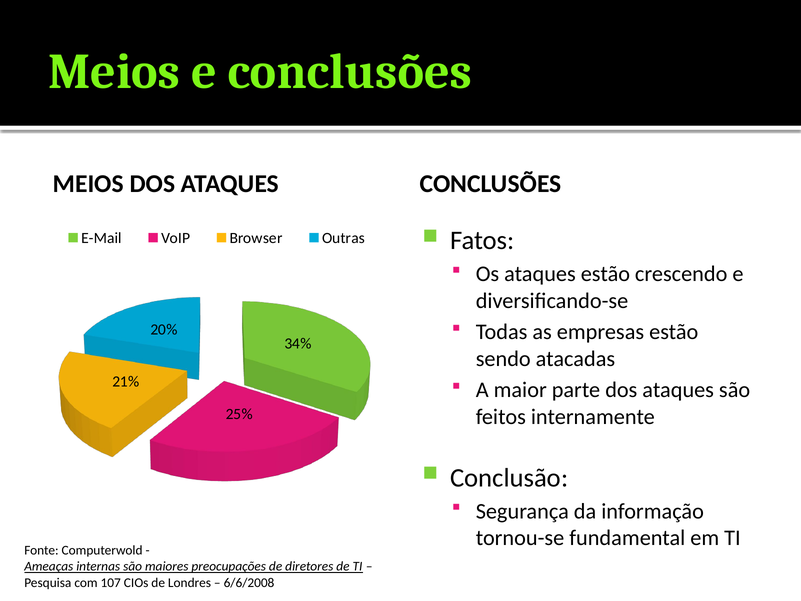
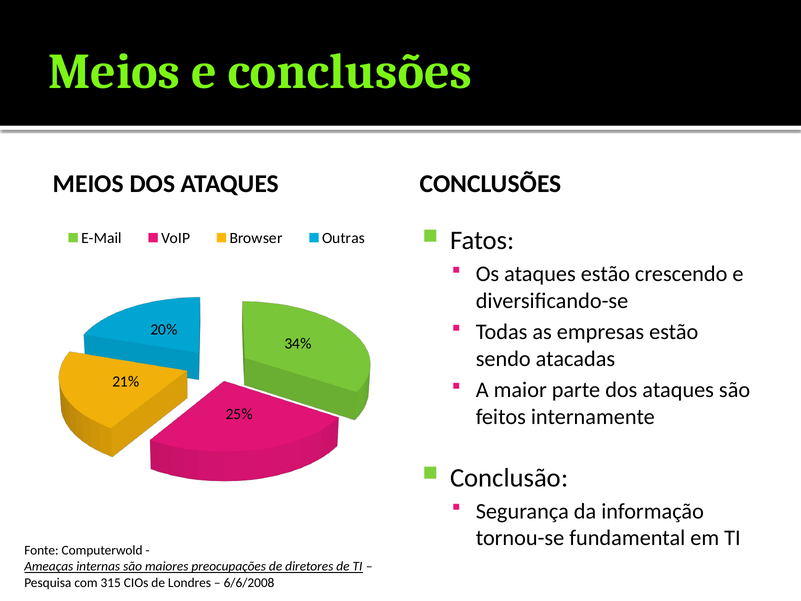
107: 107 -> 315 (111, 583)
